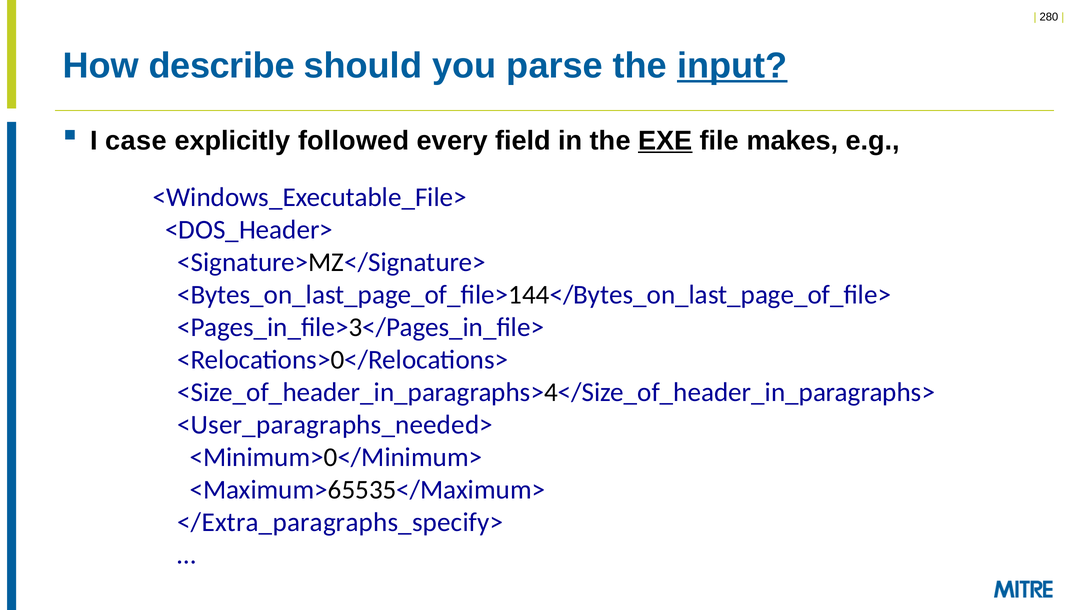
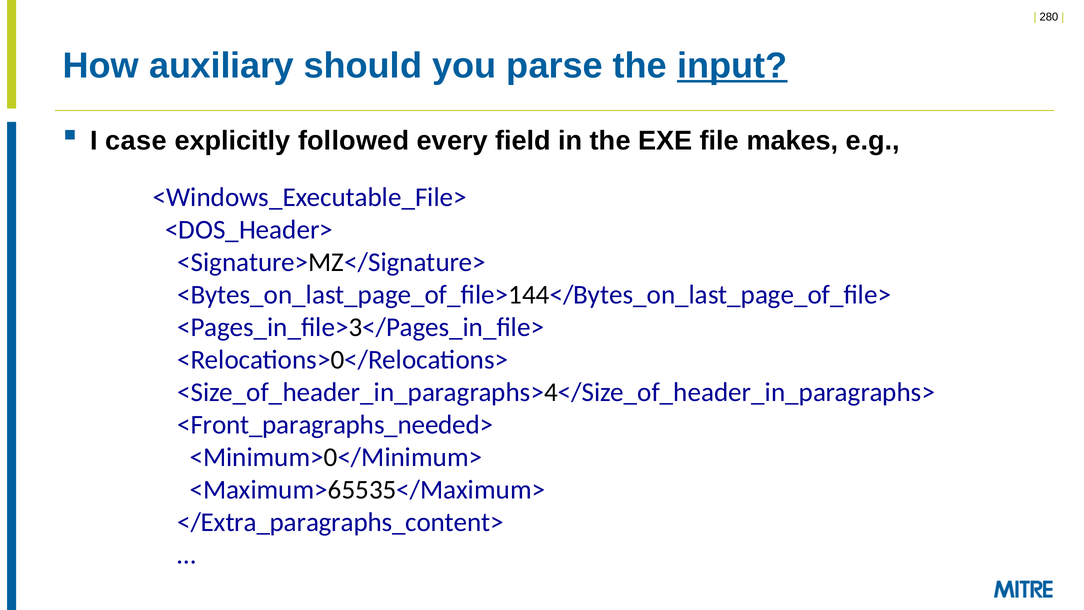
describe: describe -> auxiliary (222, 66)
EXE underline: present -> none (665, 140)
<User_paragraphs_needed>: <User_paragraphs_needed> -> <Front_paragraphs_needed> (335, 425)
</Extra_paragraphs_specify>: </Extra_paragraphs_specify> -> </Extra_paragraphs_content> (340, 522)
